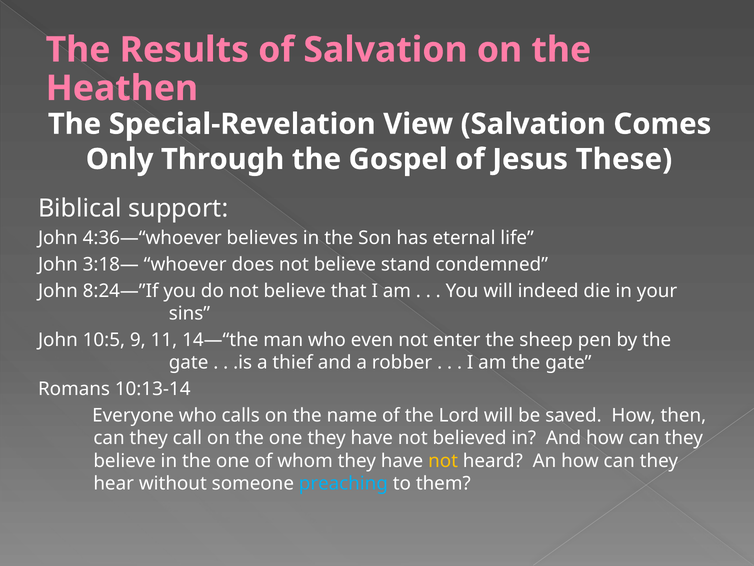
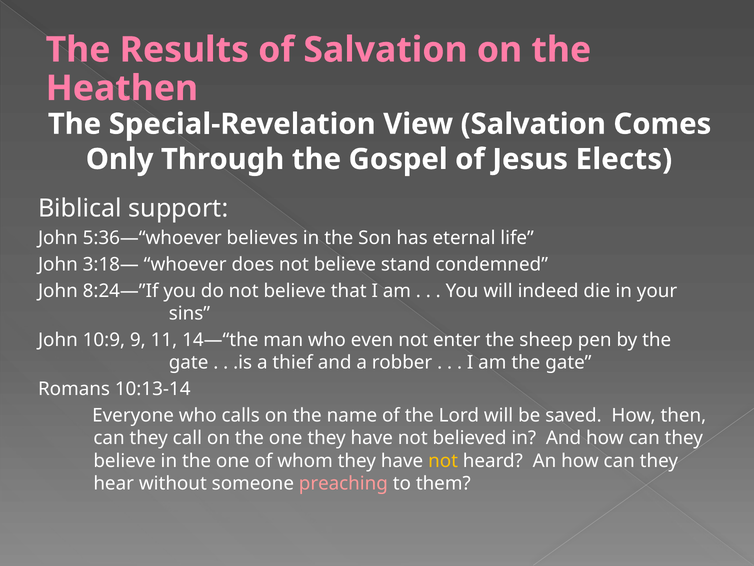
These: These -> Elects (624, 159)
4:36—“whoever: 4:36—“whoever -> 5:36—“whoever (152, 238)
10:5: 10:5 -> 10:9 (104, 340)
preaching colour: light blue -> pink (343, 483)
